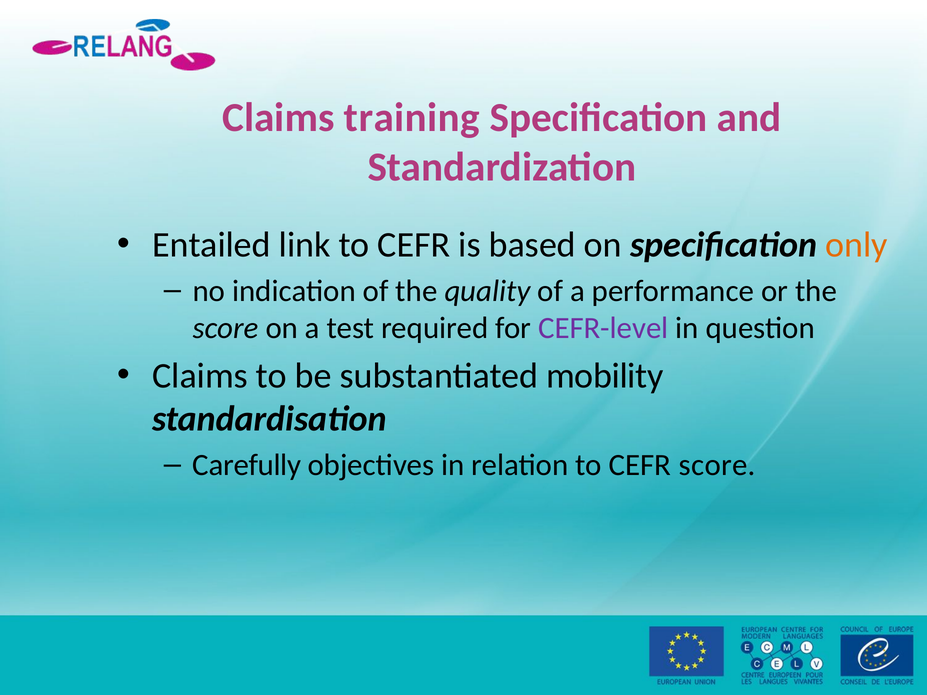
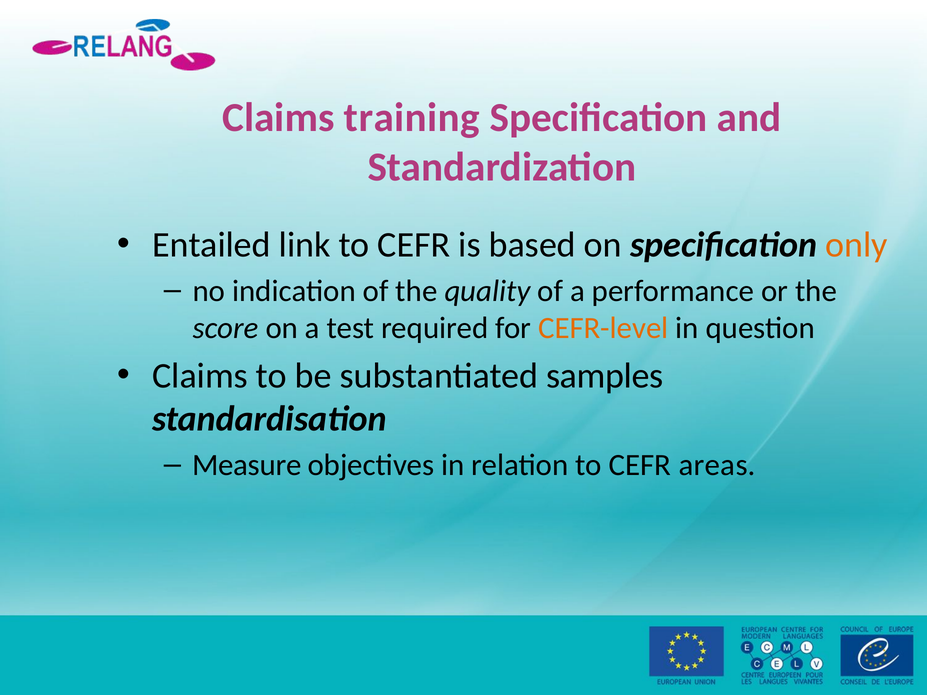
CEFR-level colour: purple -> orange (603, 328)
mobility: mobility -> samples (605, 376)
Carefully: Carefully -> Measure (247, 465)
CEFR score: score -> areas (717, 465)
